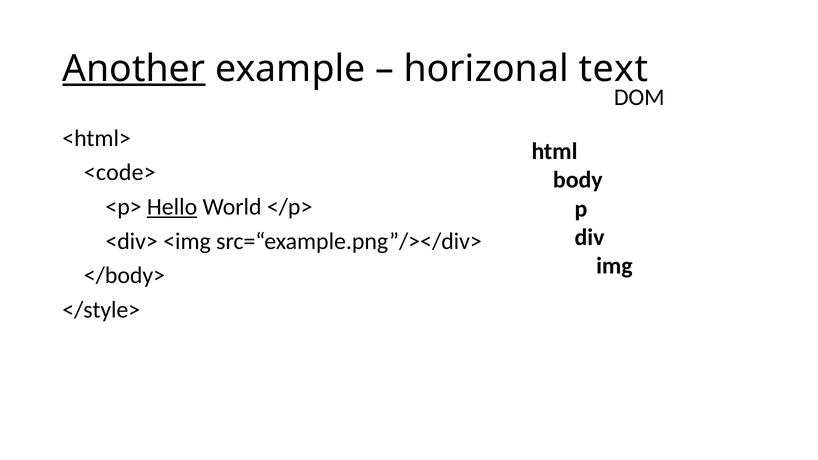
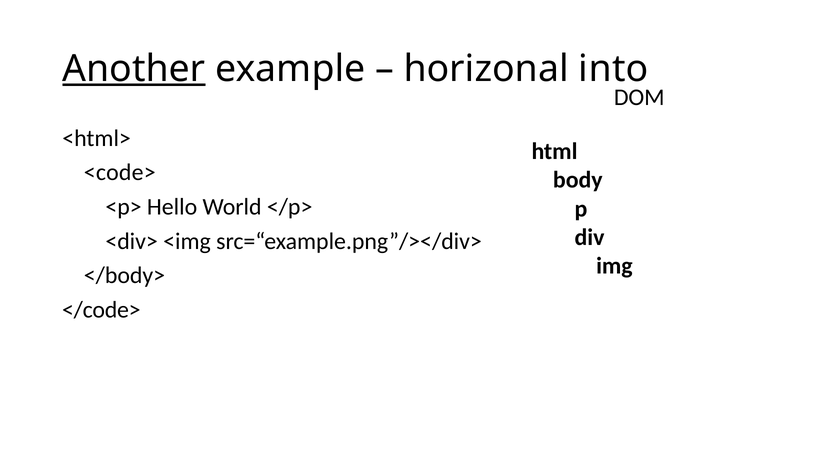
text: text -> into (614, 69)
Hello underline: present -> none (172, 207)
</style>: </style> -> </code> (101, 310)
